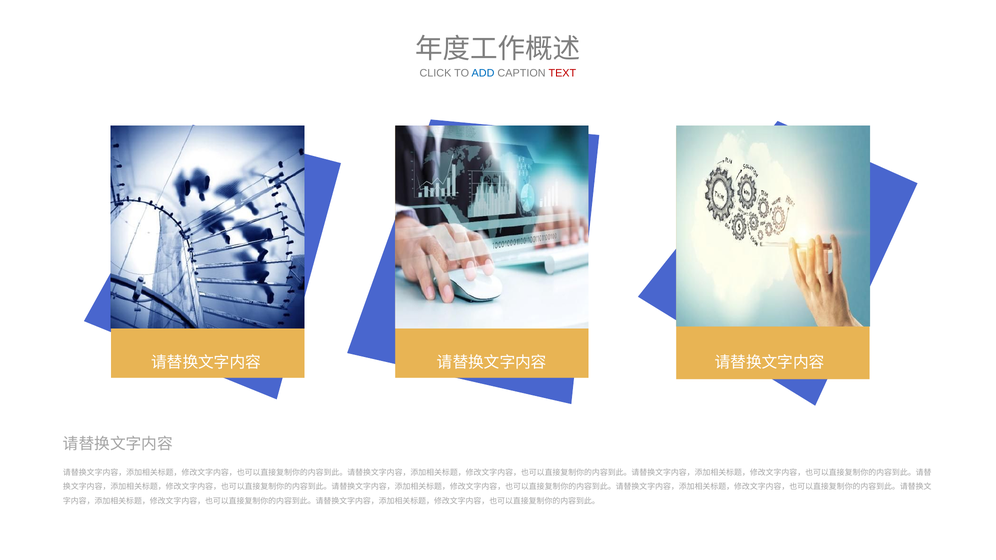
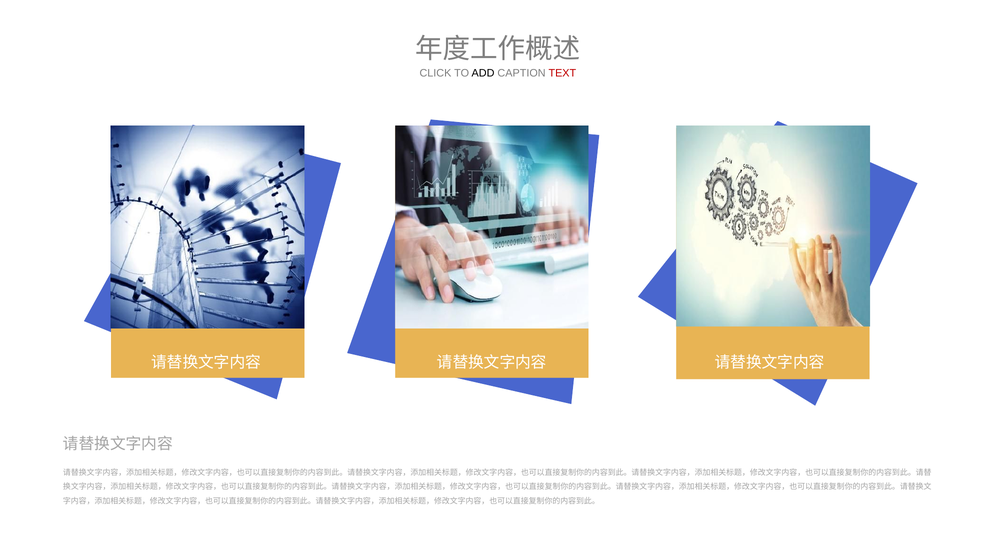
ADD colour: blue -> black (483, 73)
